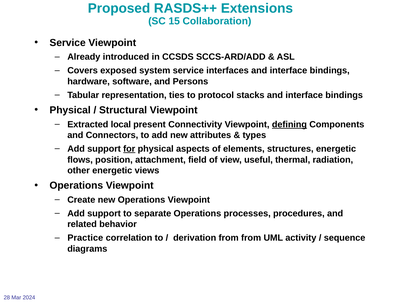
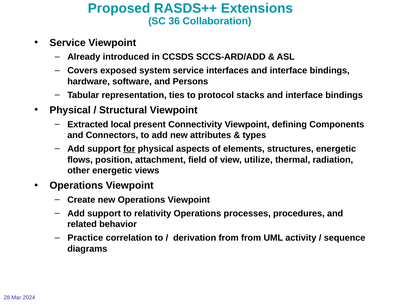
15: 15 -> 36 (174, 21)
defining underline: present -> none (289, 124)
useful: useful -> utilize (258, 159)
separate: separate -> relativity (153, 213)
